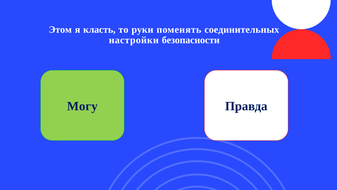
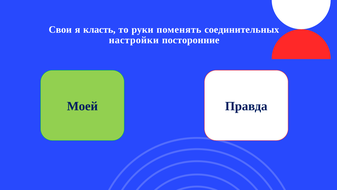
Этом: Этом -> Свои (60, 29)
безопасности: безопасности -> посторонние (191, 40)
Могу: Могу -> Моей (82, 106)
